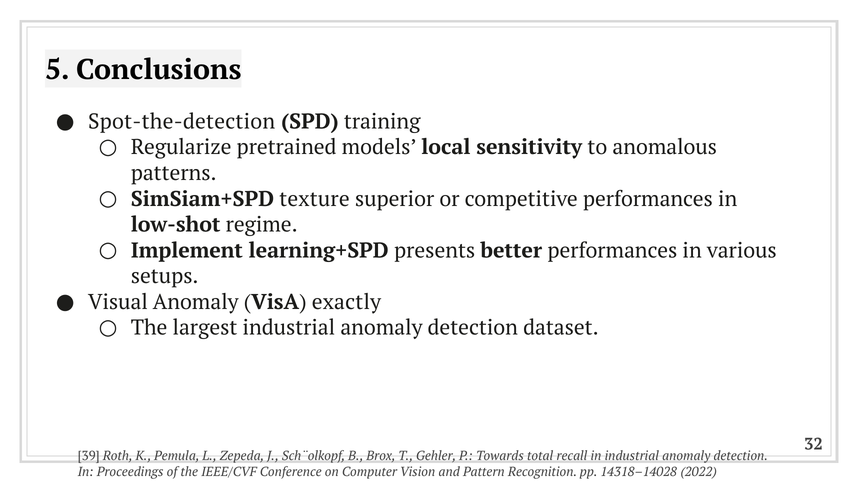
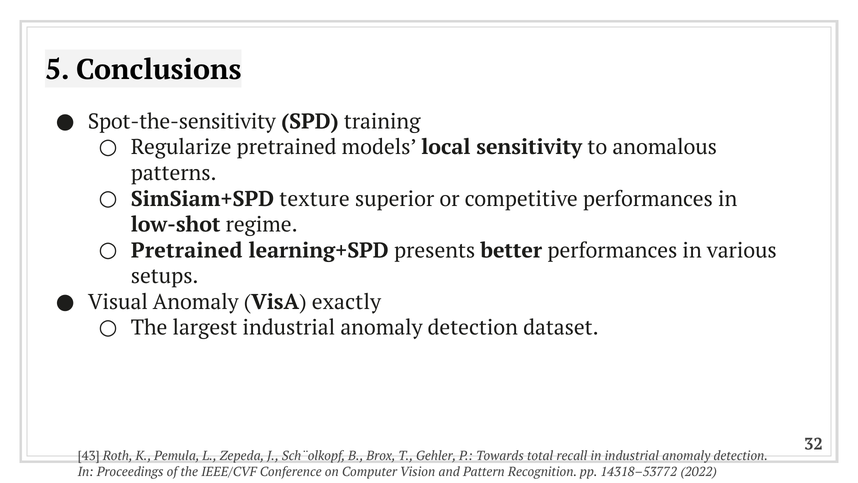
Spot-the-detection: Spot-the-detection -> Spot-the-sensitivity (182, 122)
Implement: Implement -> Pretrained (187, 250)
39: 39 -> 43 (89, 456)
14318–14028: 14318–14028 -> 14318–53772 (639, 471)
